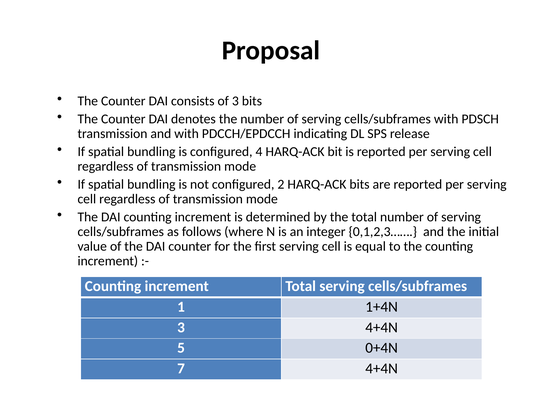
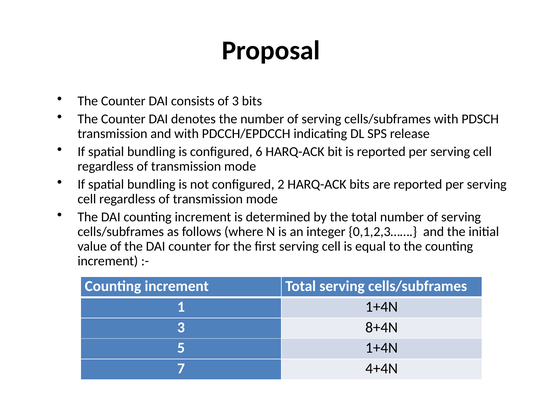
4: 4 -> 6 (259, 152)
3 4+4N: 4+4N -> 8+4N (382, 327)
5 0+4N: 0+4N -> 1+4N (382, 348)
